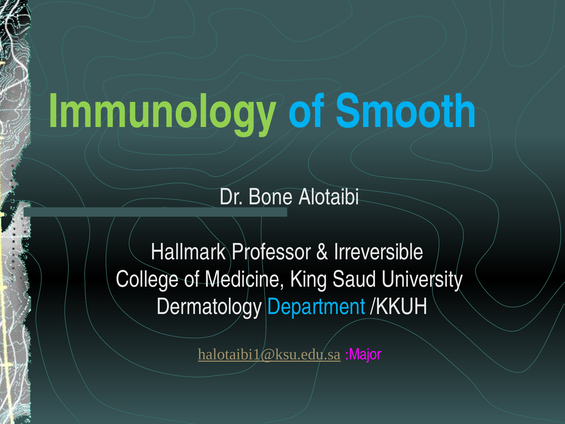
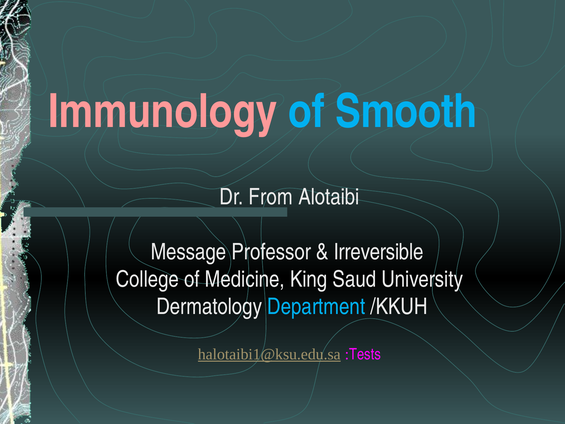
Immunology colour: light green -> pink (163, 112)
Bone: Bone -> From (271, 197)
Hallmark: Hallmark -> Message (189, 252)
Major: Major -> Tests (365, 354)
